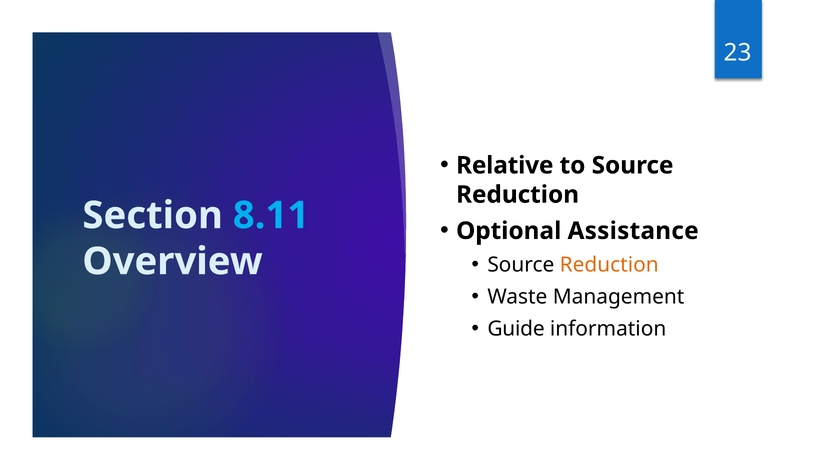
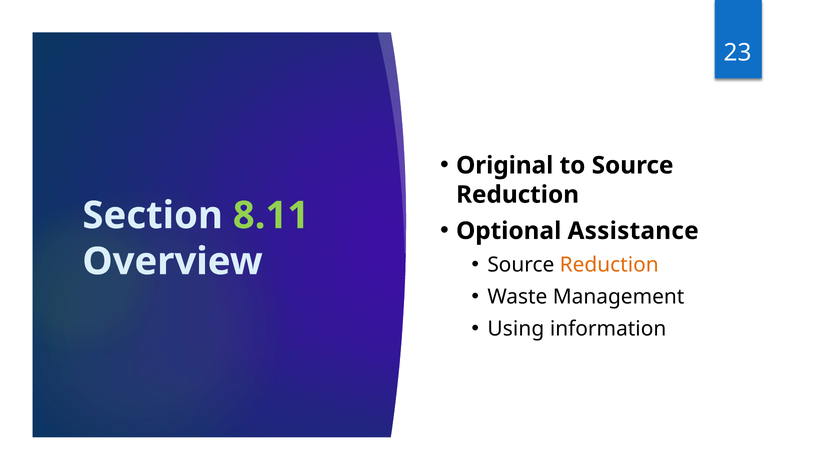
Relative: Relative -> Original (505, 165)
8.11 colour: light blue -> light green (271, 215)
Guide: Guide -> Using (516, 329)
